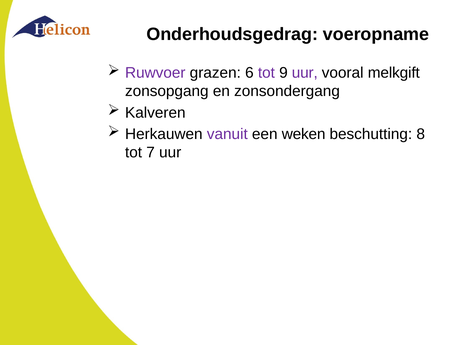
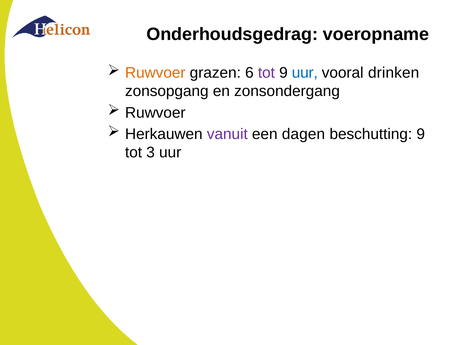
Ruwvoer colour: purple -> orange (155, 73)
uur colour: purple -> blue (305, 73)
melkgift: melkgift -> drinken (394, 73)
Kalveren: Kalveren -> Ruwvoer (155, 113)
weken: weken -> dagen (303, 134)
beschutting 8: 8 -> 9 (421, 134)
7: 7 -> 3 (151, 152)
